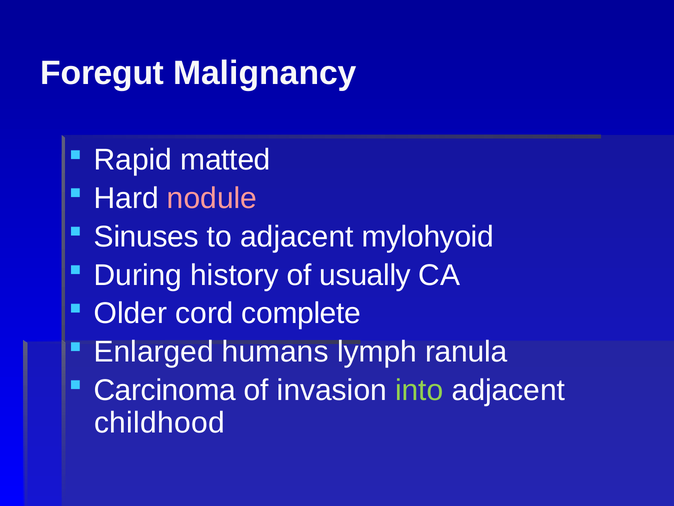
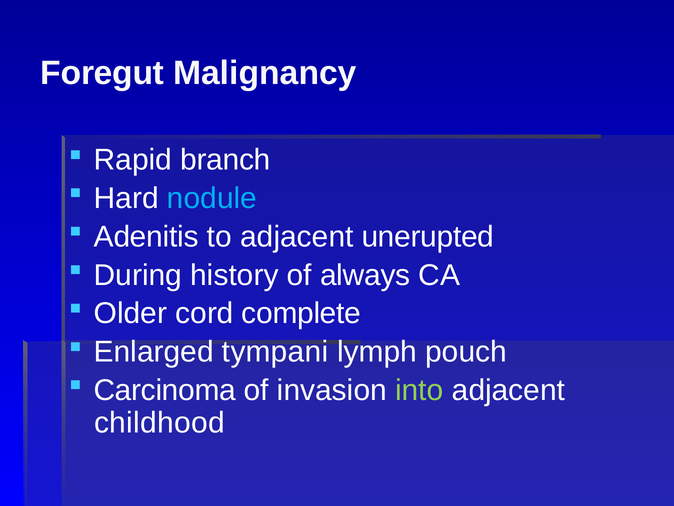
matted: matted -> branch (225, 160)
nodule colour: pink -> light blue (212, 198)
Sinuses: Sinuses -> Adenitis (146, 237)
mylohyoid: mylohyoid -> unerupted (428, 237)
usually: usually -> always (365, 275)
humans: humans -> tympani (275, 352)
ranula: ranula -> pouch (466, 352)
